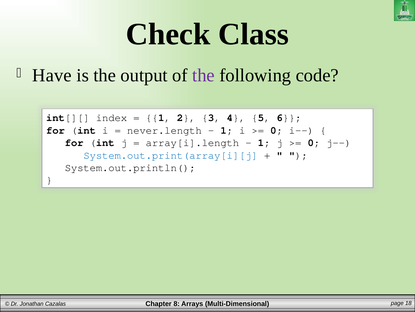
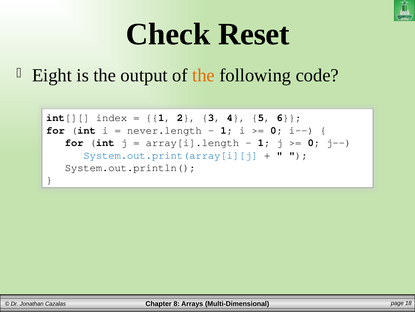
Class: Class -> Reset (254, 34)
Have: Have -> Eight (52, 75)
the colour: purple -> orange (204, 75)
